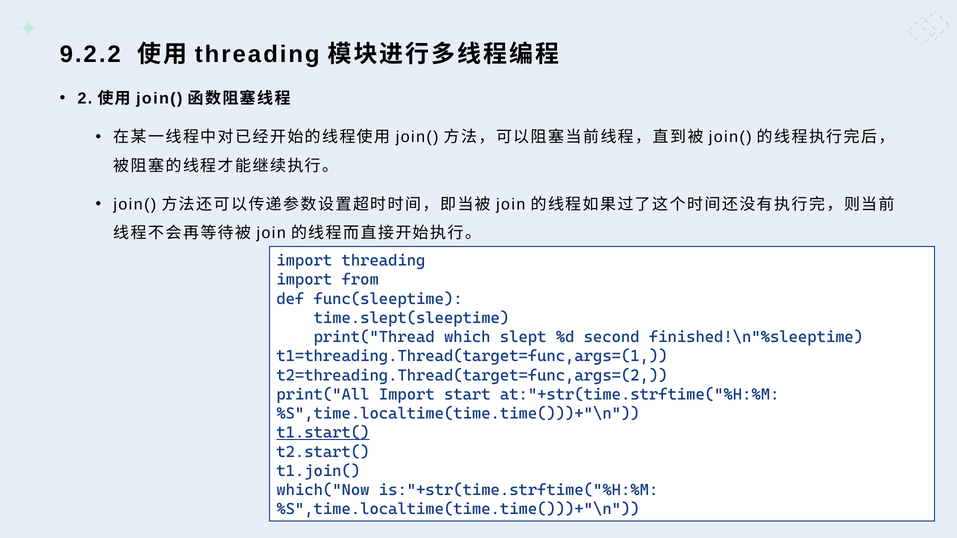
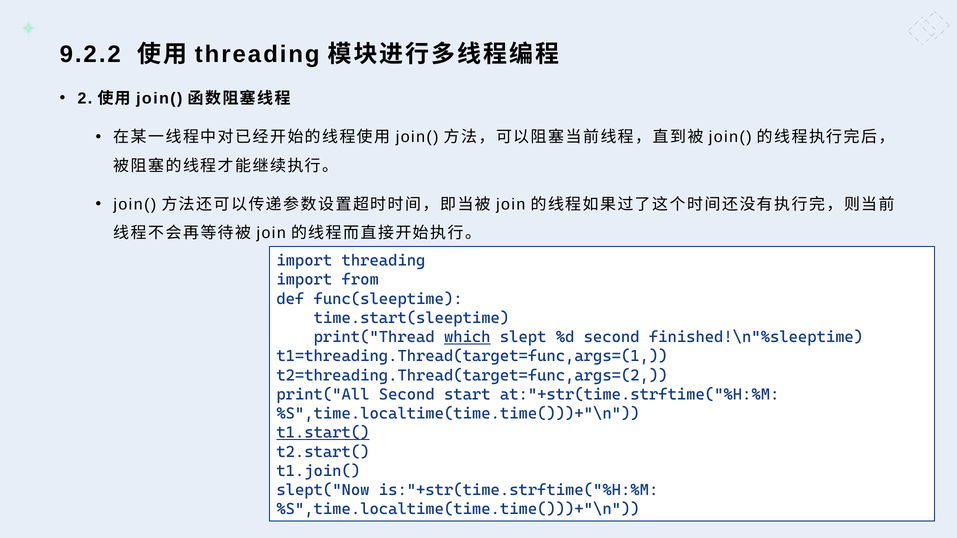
time.slept(sleeptime: time.slept(sleeptime -> time.start(sleeptime (411, 318)
which underline: none -> present (467, 337)
print("All Import: Import -> Second (407, 395)
which("Now: which("Now -> slept("Now (323, 490)
